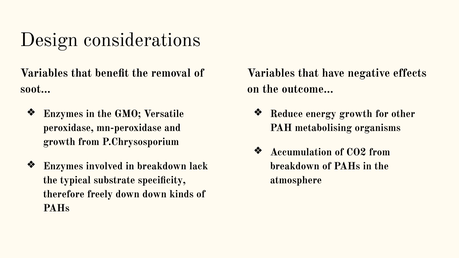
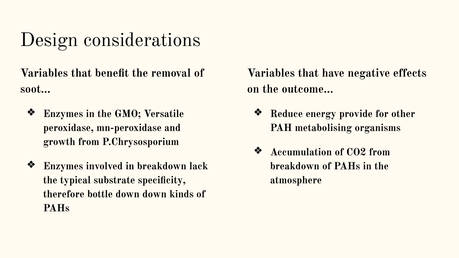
energy growth: growth -> provide (356, 114)
freely: freely -> bottle (100, 194)
